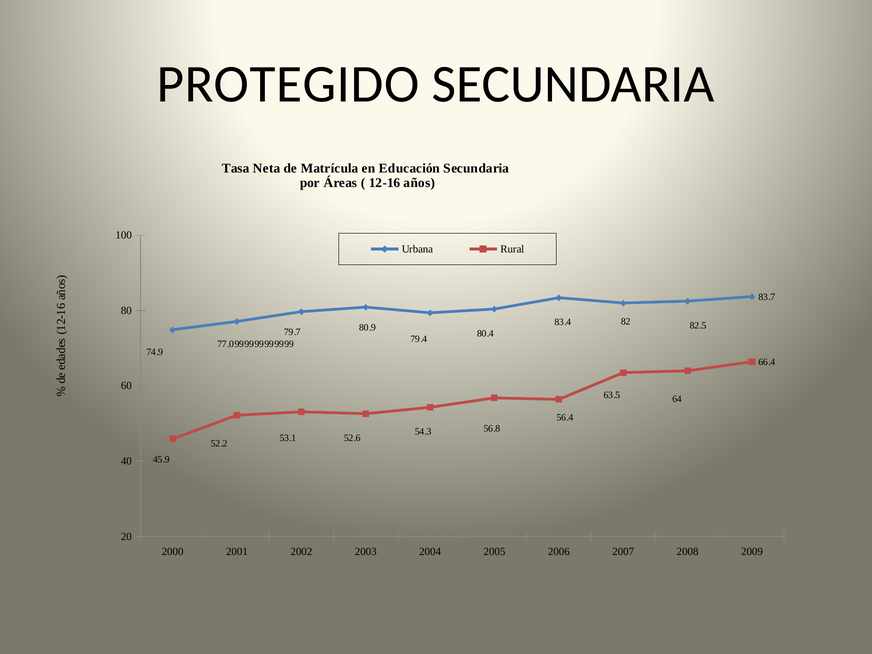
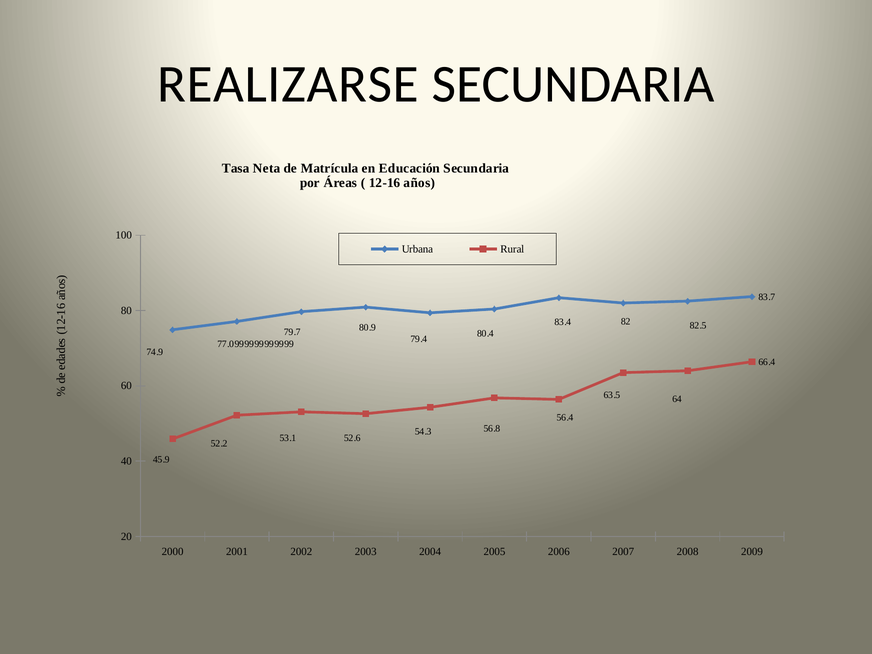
PROTEGIDO: PROTEGIDO -> REALIZARSE (288, 84)
